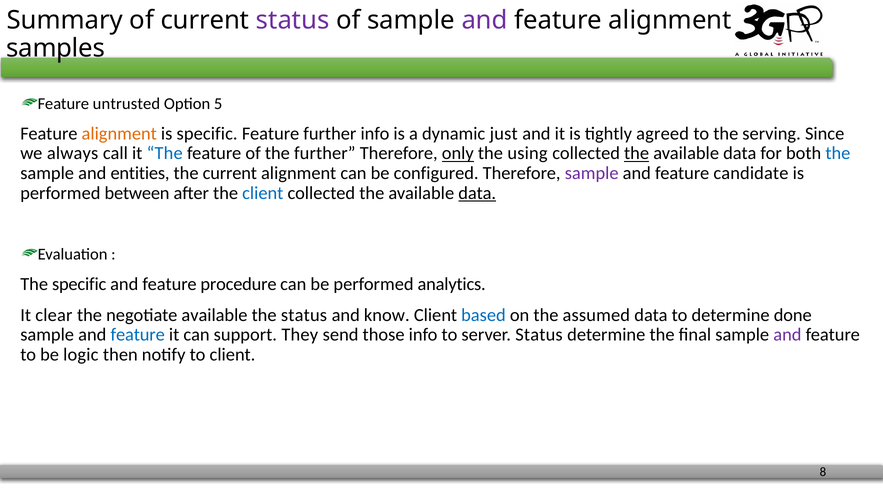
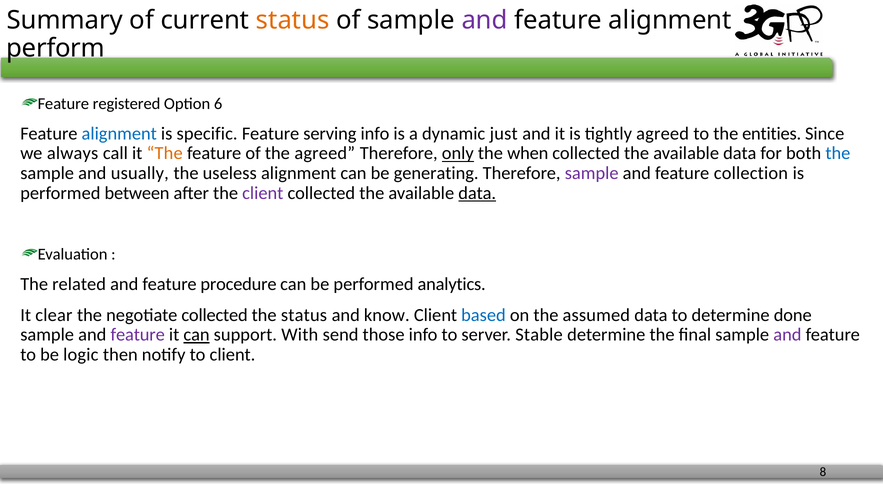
status colour: purple -> orange (293, 20)
samples: samples -> perform (56, 48)
untrusted: untrusted -> registered (127, 104)
5: 5 -> 6 (218, 104)
alignment colour: orange -> blue (119, 133)
Feature further: further -> serving (330, 133)
serving: serving -> entities (772, 133)
The colour: blue -> orange (165, 153)
the further: further -> agreed (325, 153)
using: using -> when (528, 153)
the underline: present -> none (637, 153)
entities: entities -> usually (140, 173)
the current: current -> useless (230, 173)
configured: configured -> generating (436, 173)
candidate: candidate -> collection (751, 173)
client colour: blue -> purple (263, 193)
The specific: specific -> related (79, 284)
negotiate available: available -> collected (215, 315)
feature colour: blue -> purple (138, 335)
can underline: none -> present (197, 335)
They: They -> With (300, 335)
server Status: Status -> Stable (539, 335)
